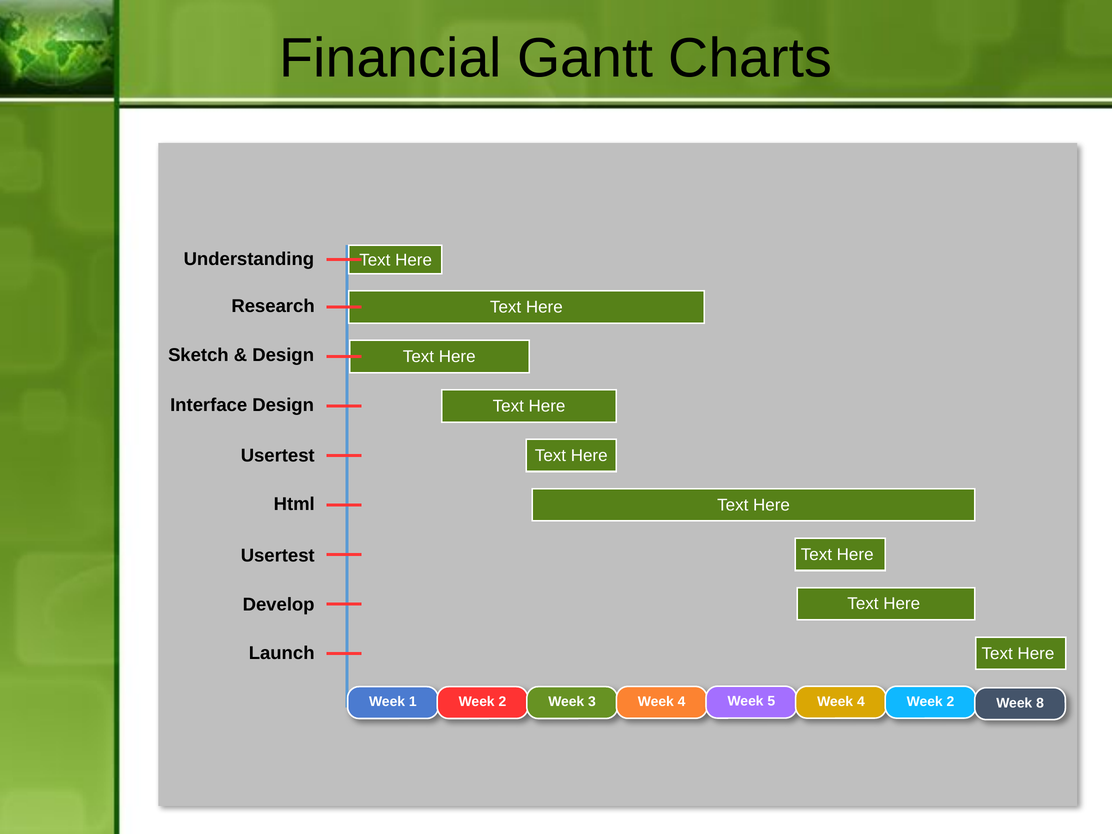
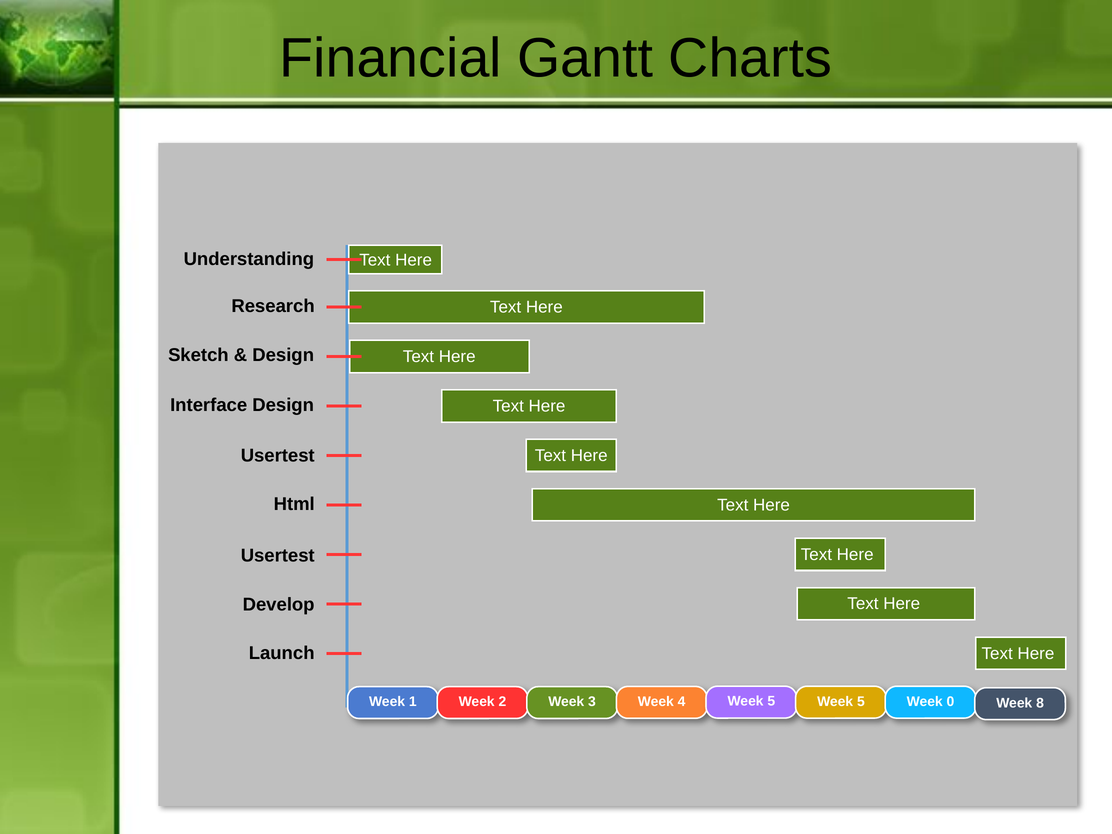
5 Week 4: 4 -> 5 (861, 701)
2: 2 -> 0 (950, 701)
